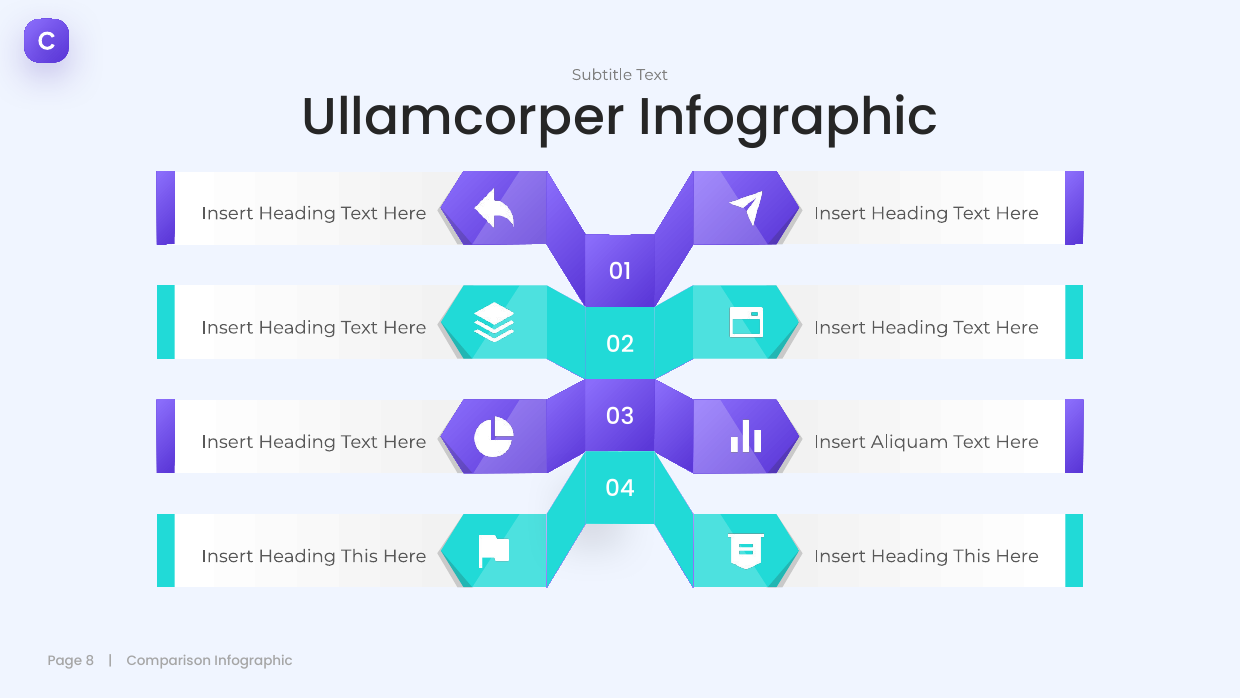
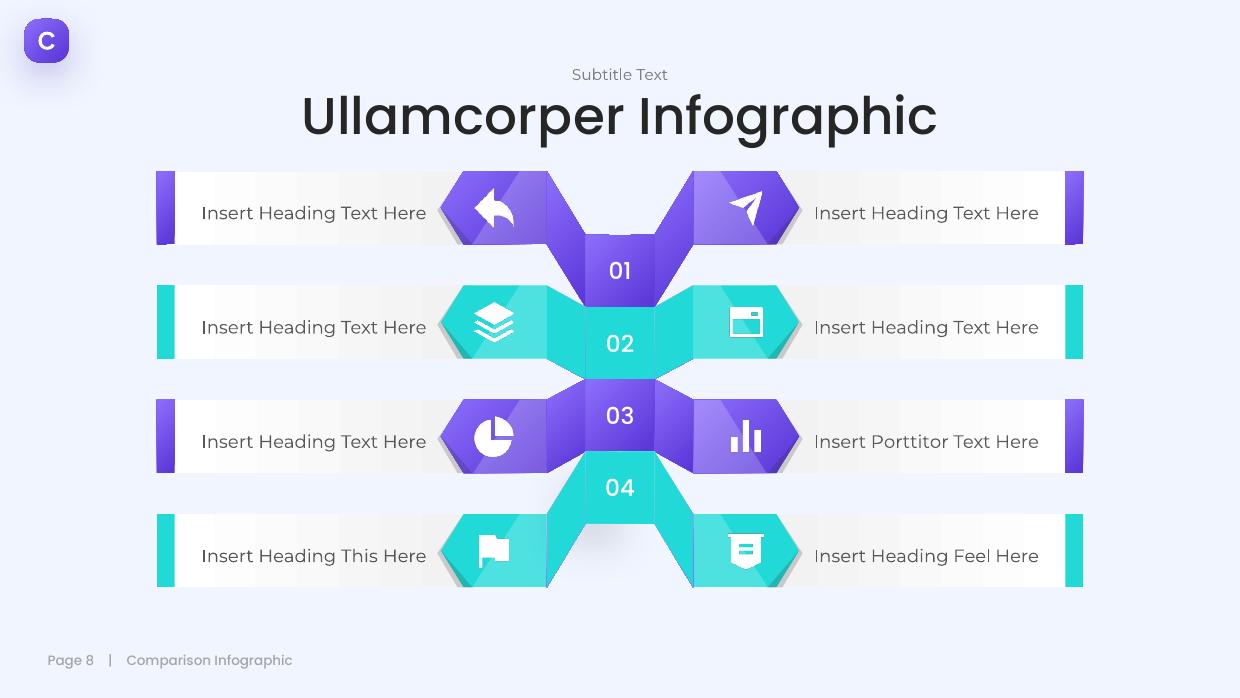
Aliquam: Aliquam -> Porttitor (910, 442)
This: This -> Feel (972, 556)
